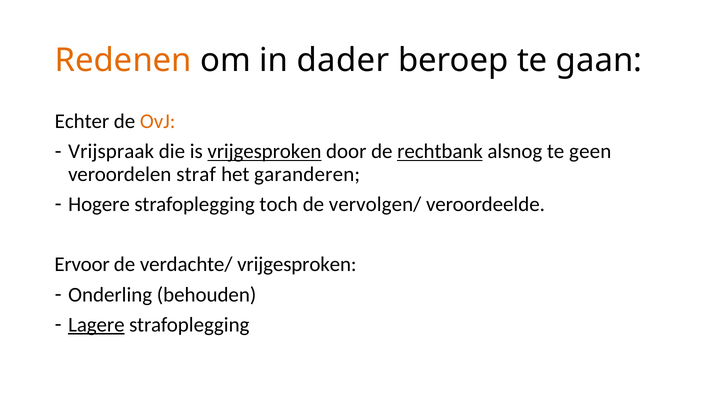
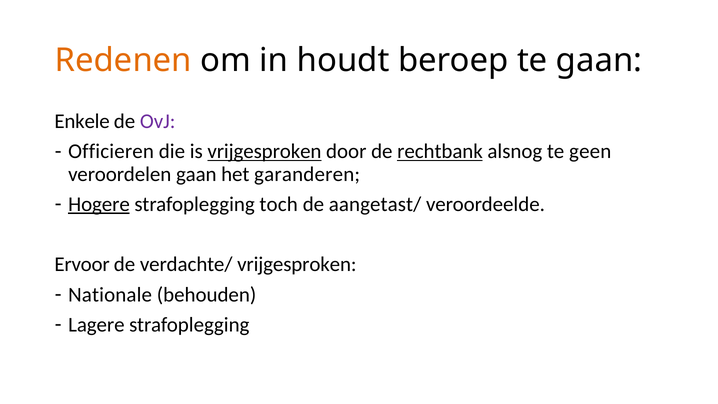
dader: dader -> houdt (343, 60)
Echter: Echter -> Enkele (82, 121)
OvJ colour: orange -> purple (158, 121)
Vrijspraak: Vrijspraak -> Officieren (111, 151)
veroordelen straf: straf -> gaan (196, 174)
Hogere underline: none -> present (99, 204)
vervolgen/: vervolgen/ -> aangetast/ (375, 204)
Onderling: Onderling -> Nationale (110, 295)
Lagere underline: present -> none (96, 325)
